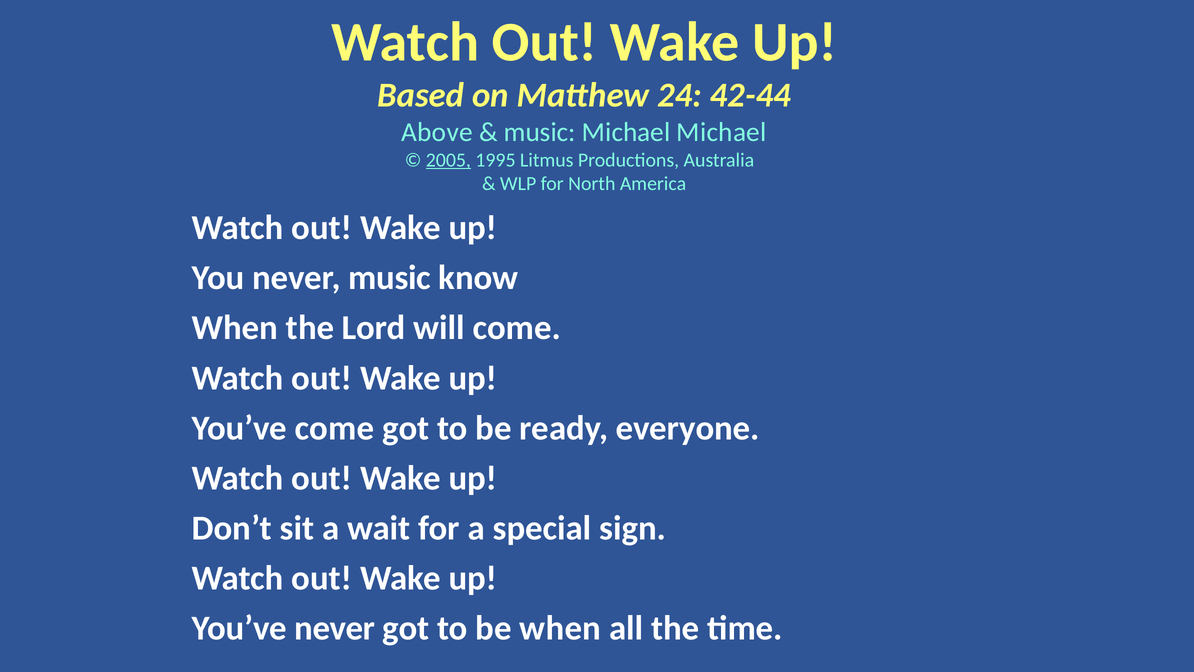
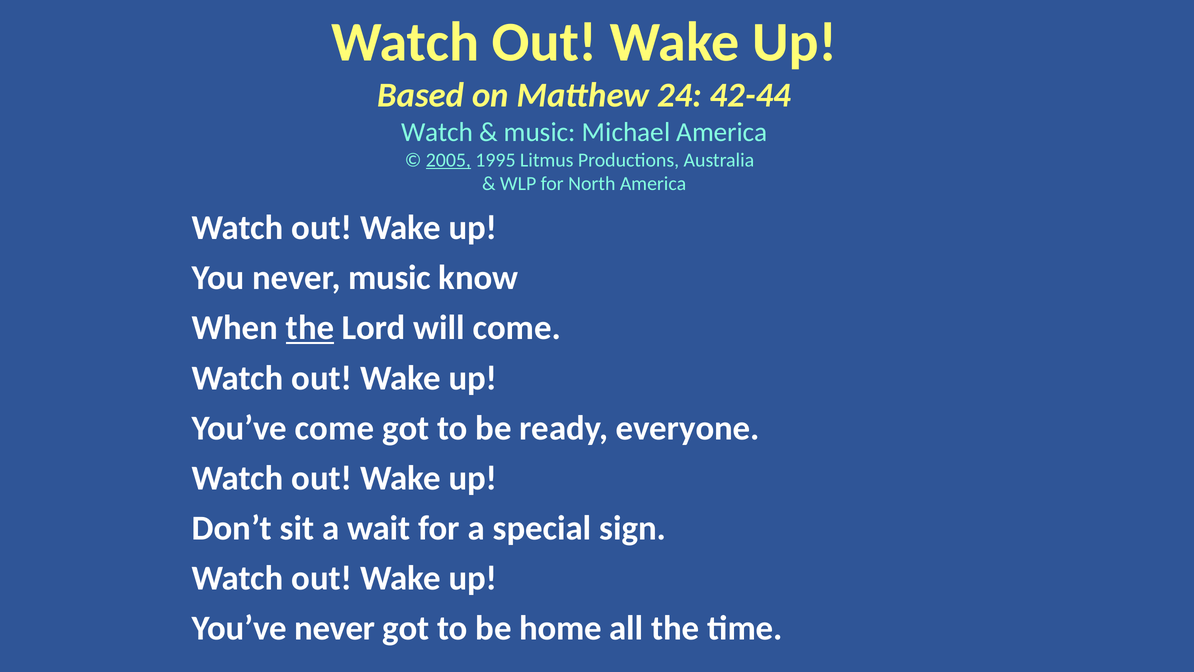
Above: Above -> Watch (437, 132)
Michael Michael: Michael -> America (722, 132)
the underline: none -> present (310, 328)
be when: when -> home (561, 628)
